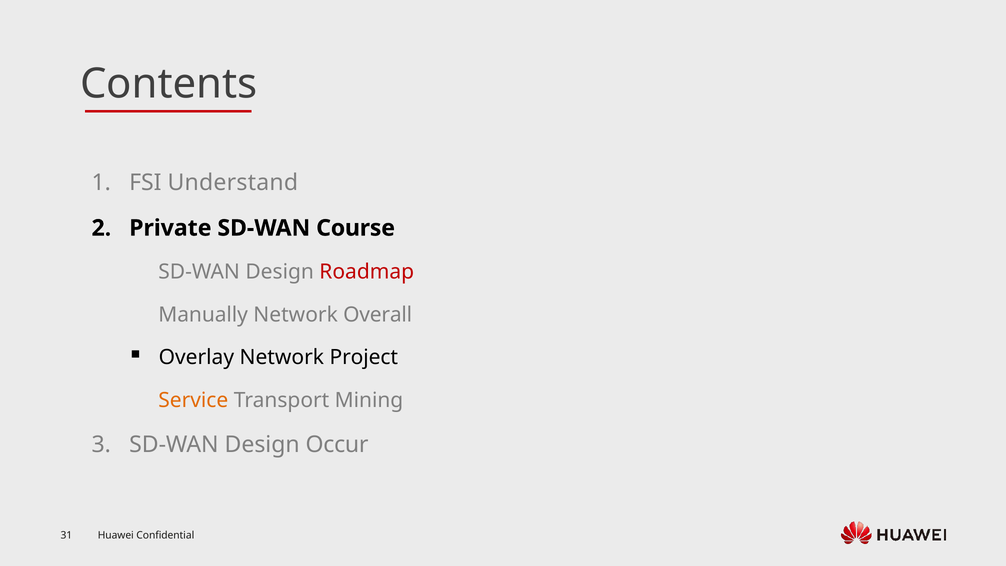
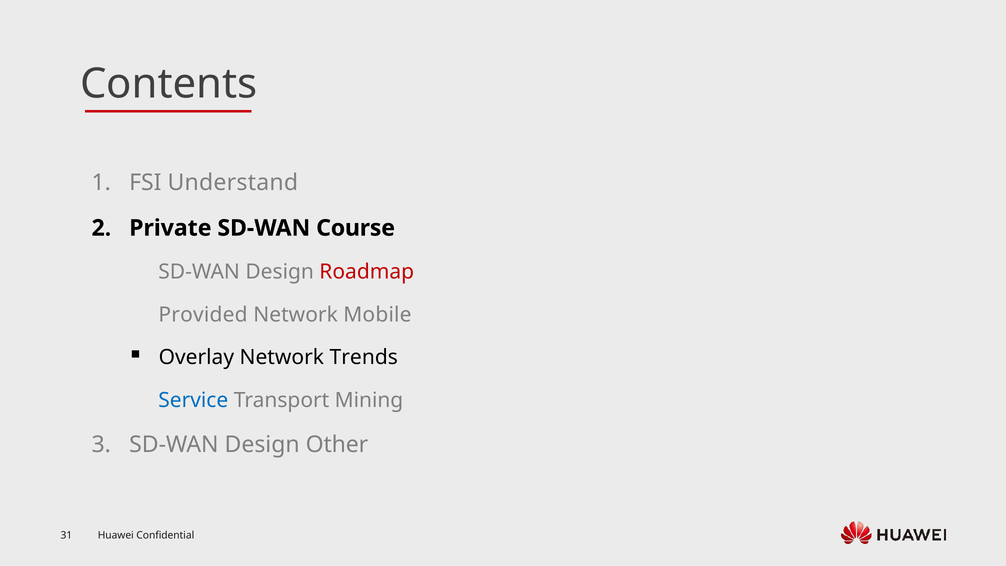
Manually: Manually -> Provided (203, 315)
Overall: Overall -> Mobile (377, 315)
Project: Project -> Trends (364, 357)
Service colour: orange -> blue (193, 400)
Occur: Occur -> Other (337, 445)
